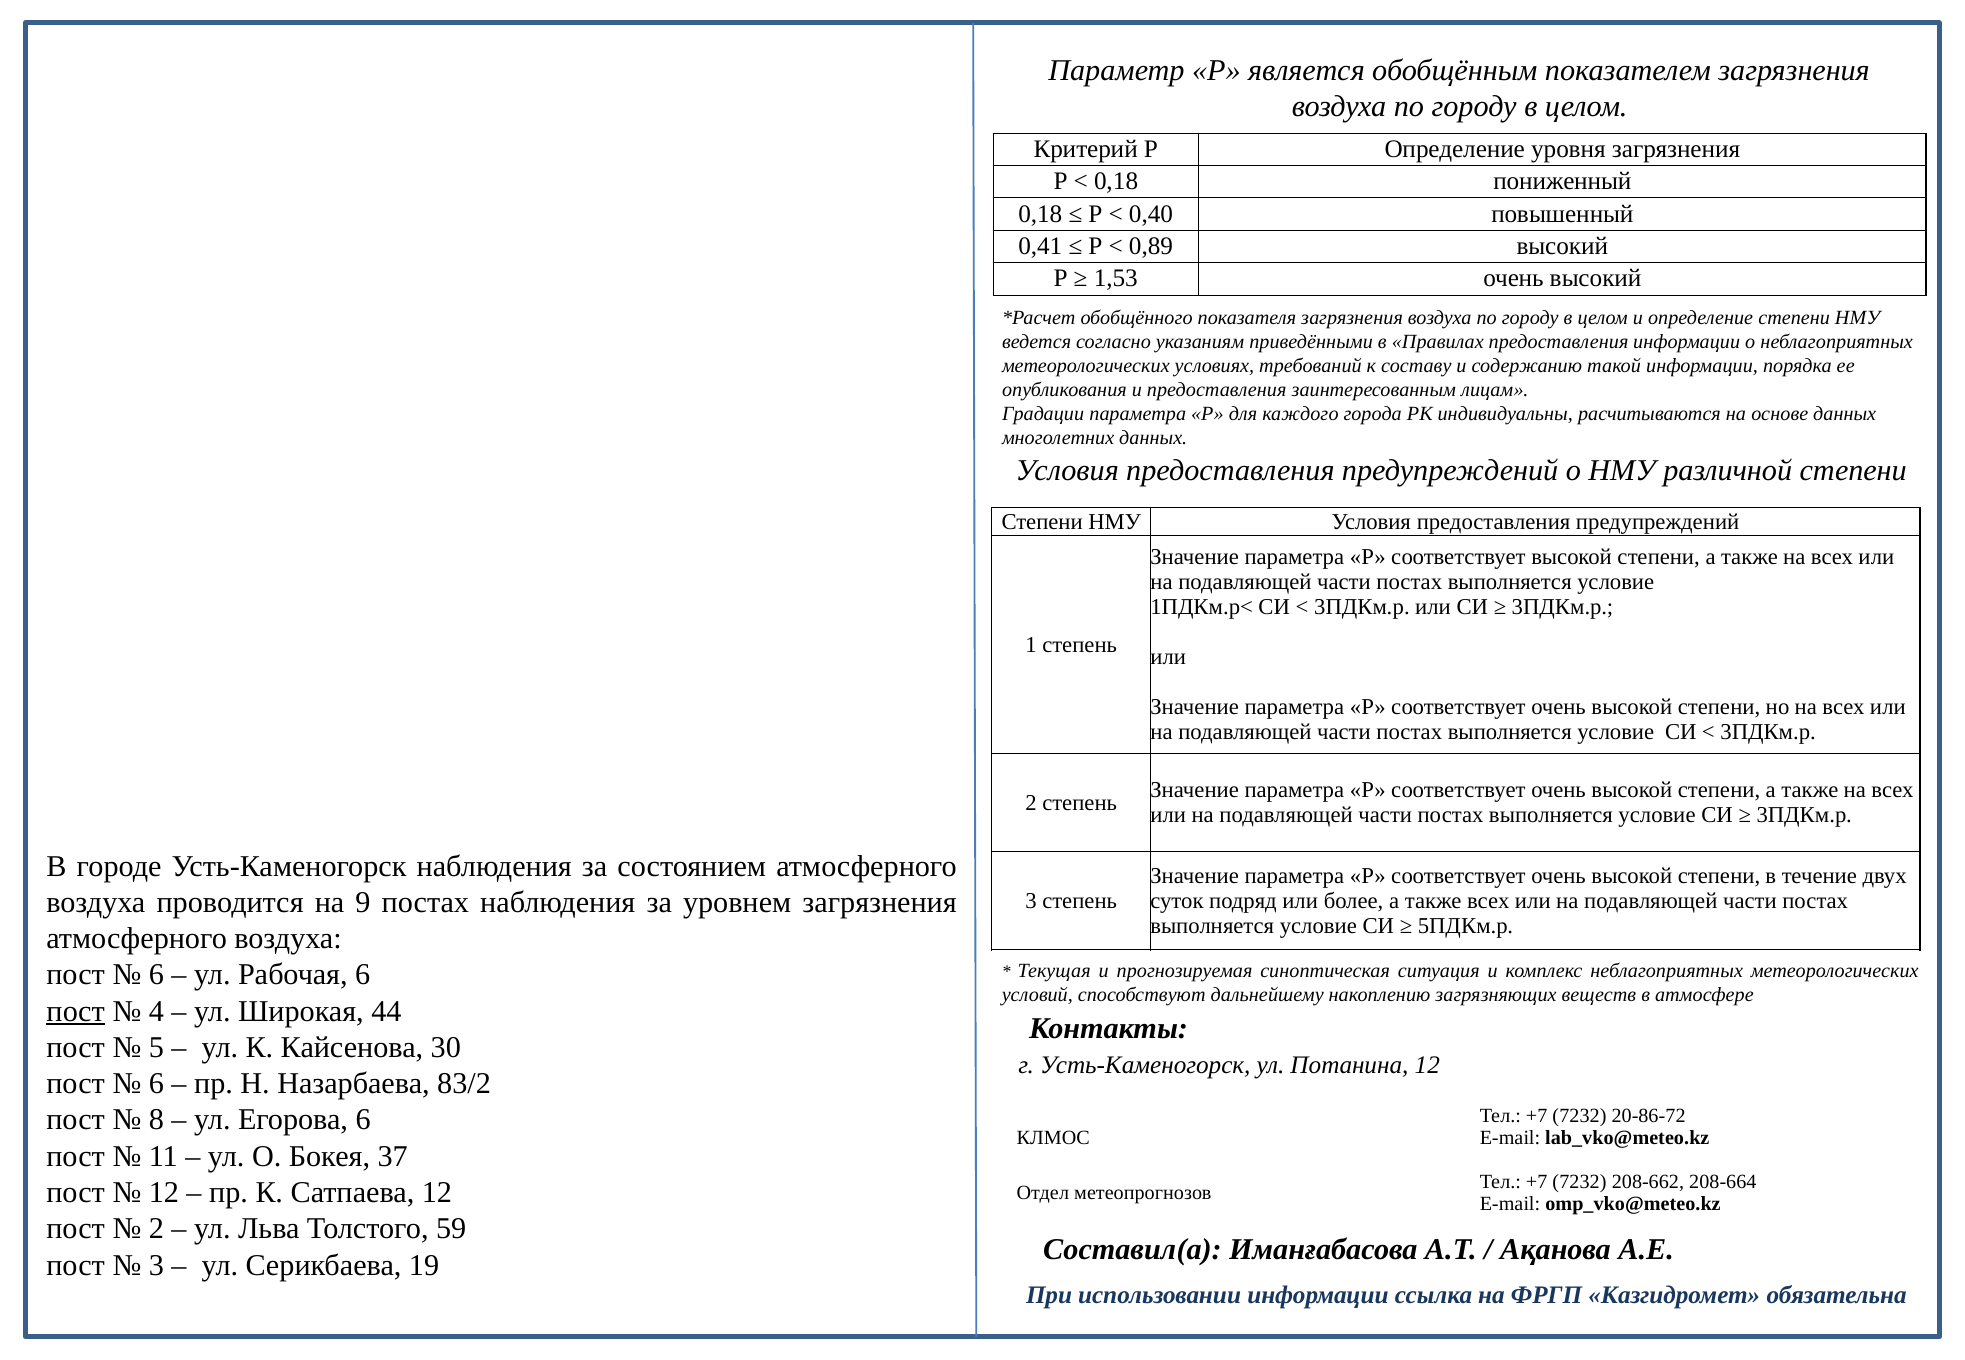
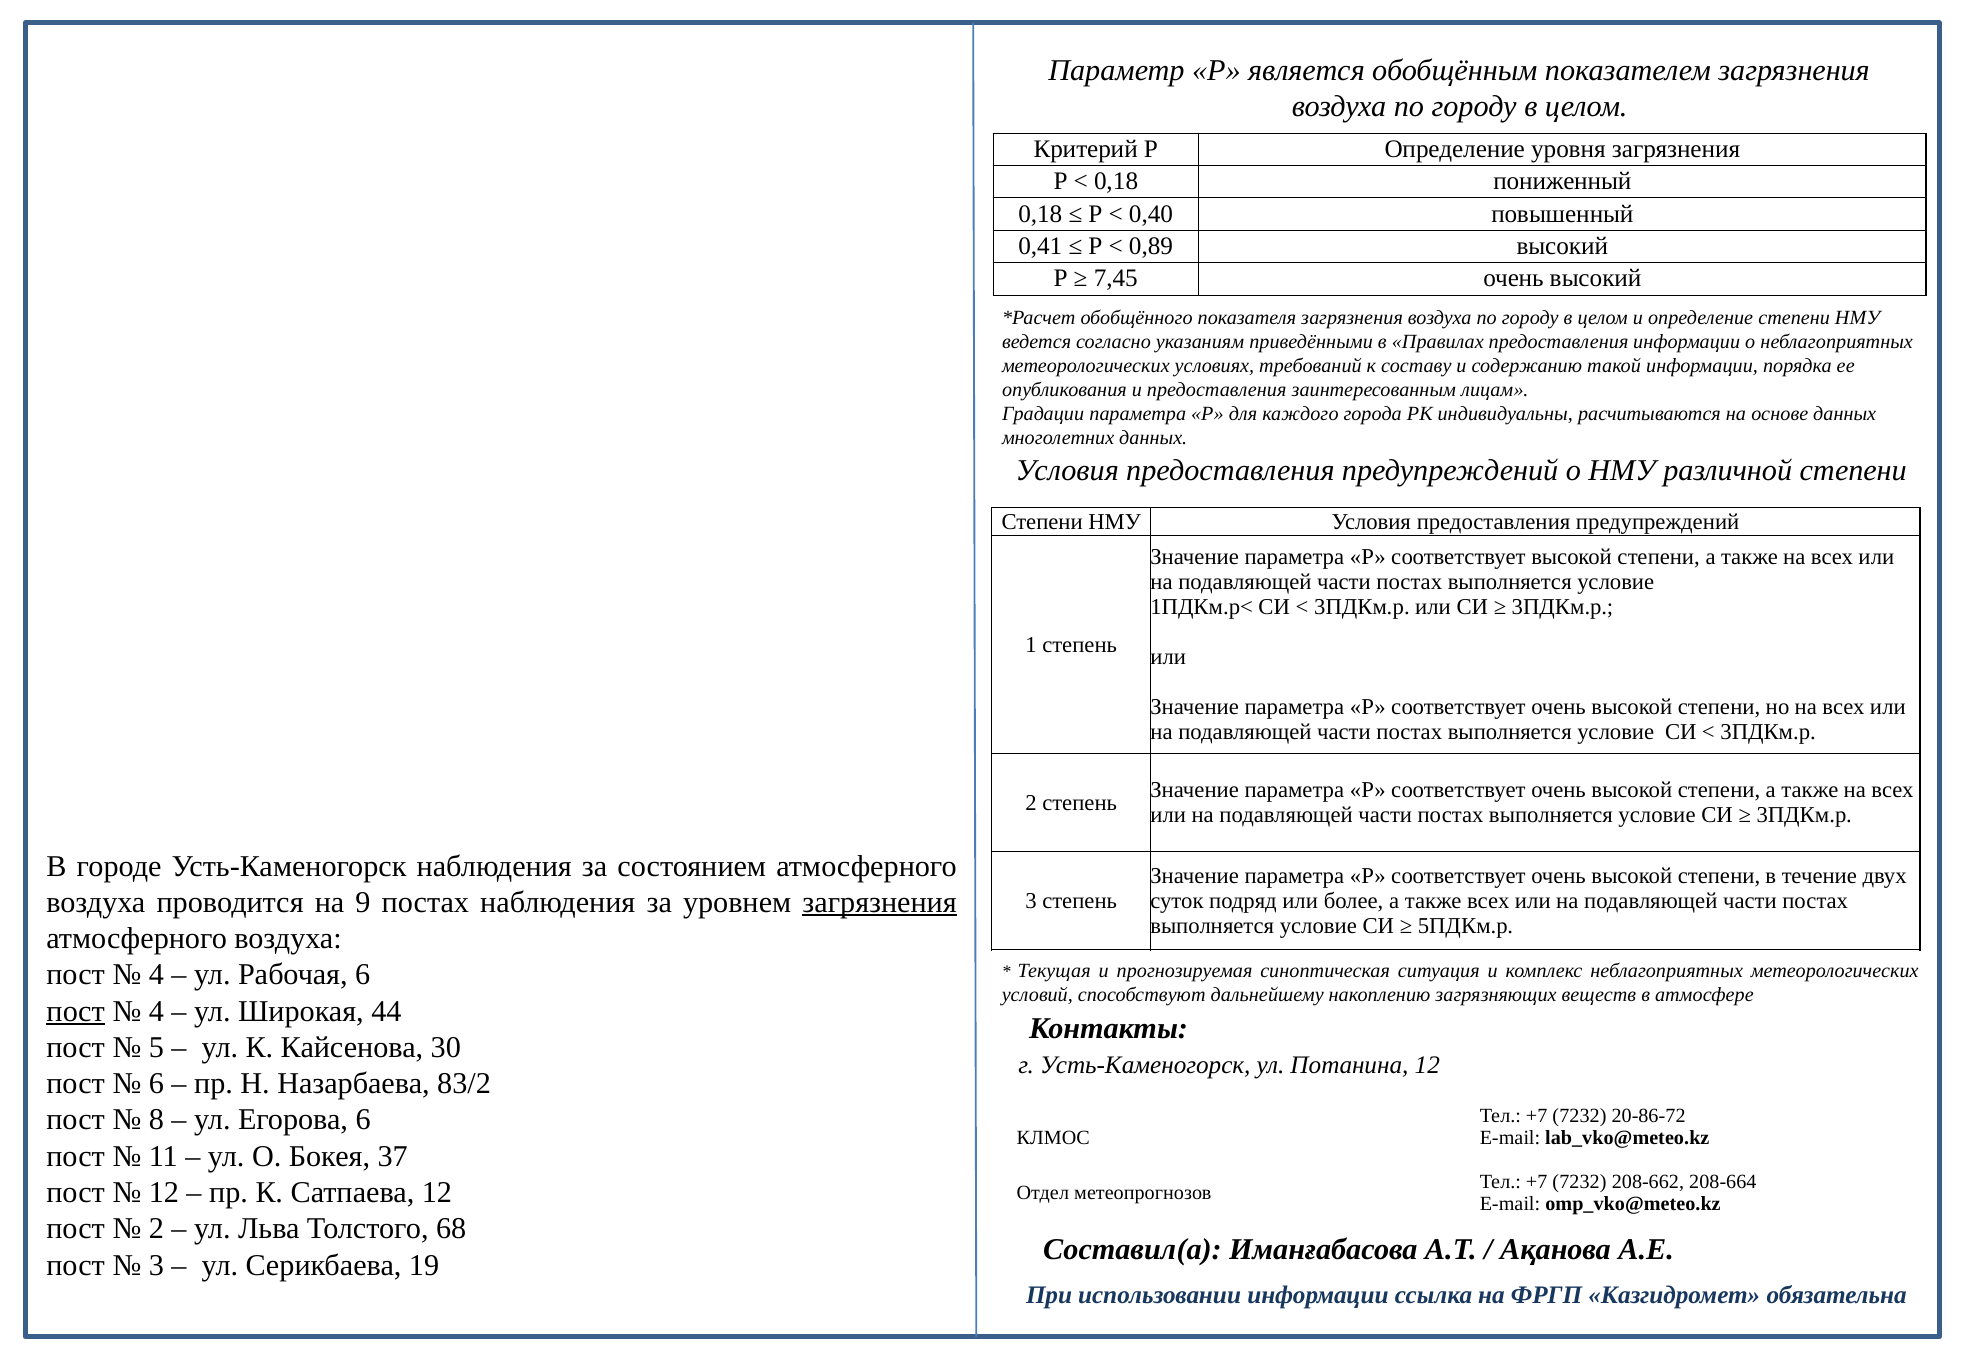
1,53: 1,53 -> 7,45 (1116, 279)
загрязнения underline: none -> present (880, 903)
6: 6 -> 4 (156, 975)
59: 59 -> 68 (451, 1229)
